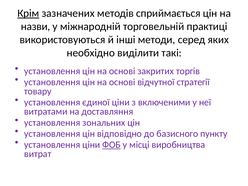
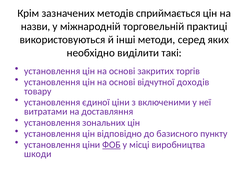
Крім underline: present -> none (28, 13)
стратегії: стратегії -> доходів (193, 82)
витрат: витрат -> шкоди (38, 154)
